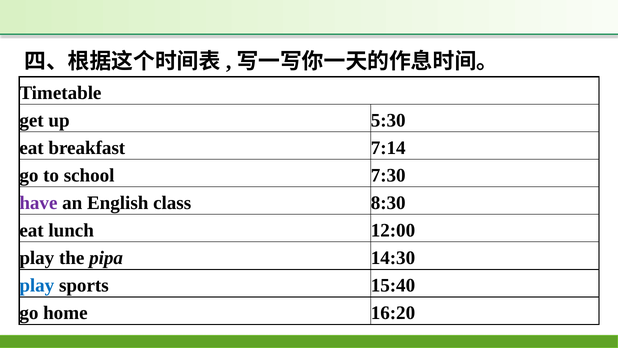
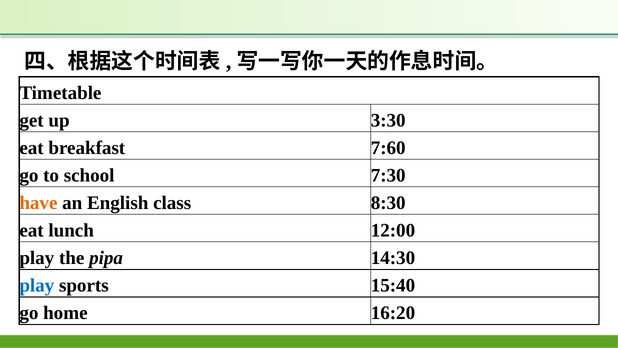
5:30: 5:30 -> 3:30 (388, 120)
7:14: 7:14 -> 7:60 (388, 148)
have colour: purple -> orange (38, 203)
